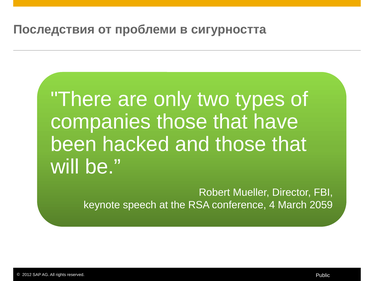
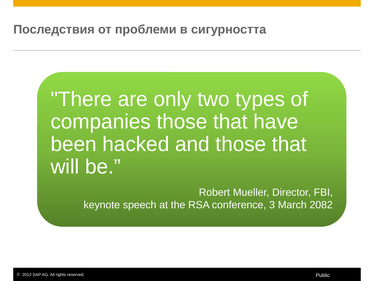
4: 4 -> 3 (272, 205)
2059: 2059 -> 2082 (321, 205)
